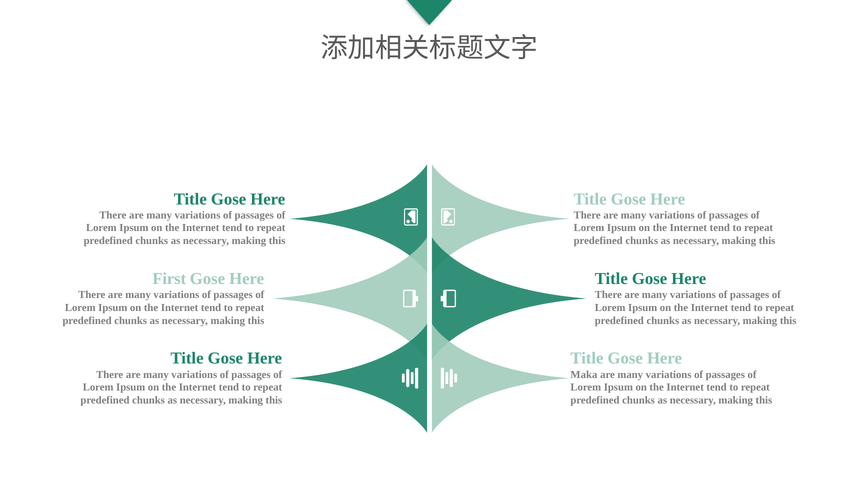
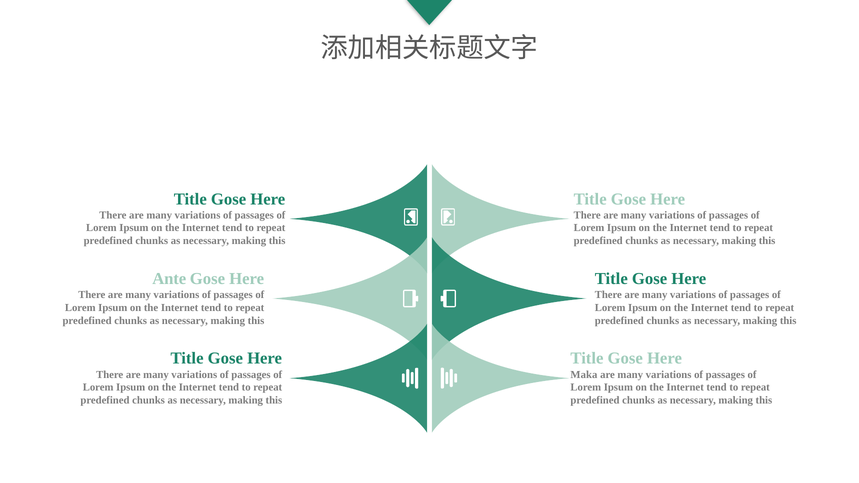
First: First -> Ante (169, 279)
